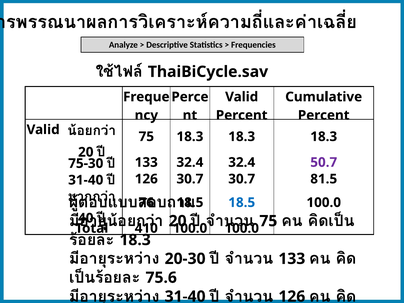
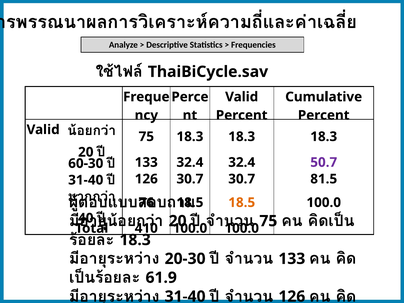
75-30: 75-30 -> 60-30 (86, 163)
18.5 colour: blue -> orange (242, 203)
75.6: 75.6 -> 61.9 (161, 278)
